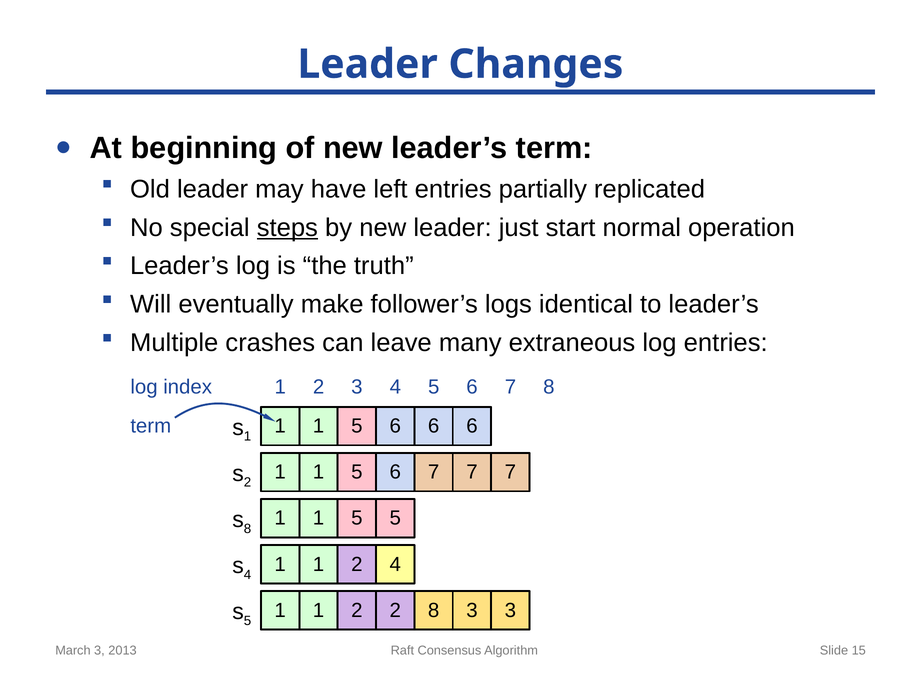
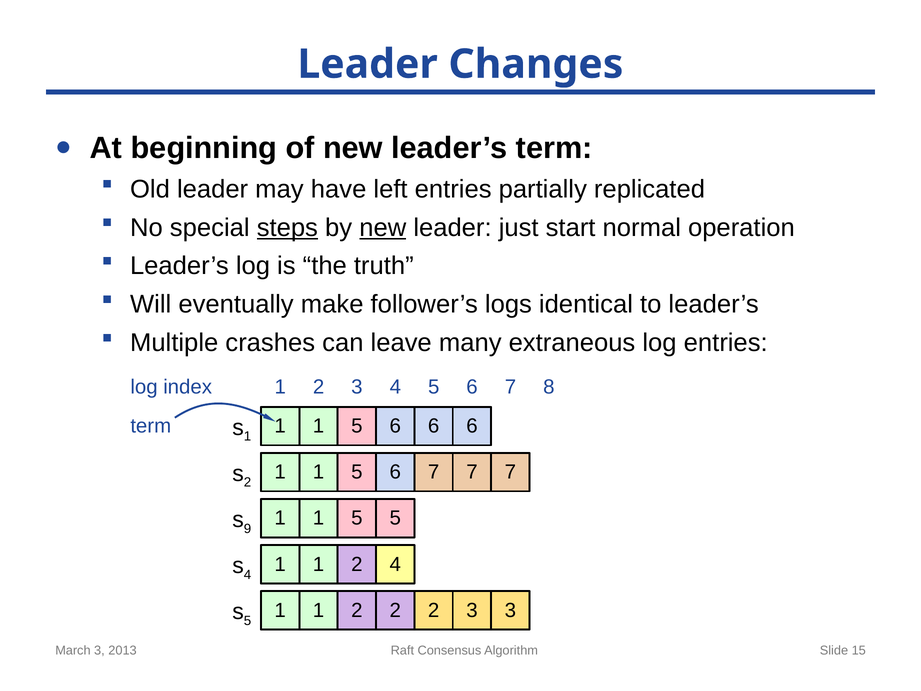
new underline: none -> present (383, 227)
8: 8 -> 9 (248, 528)
2 2 8: 8 -> 2 (434, 610)
